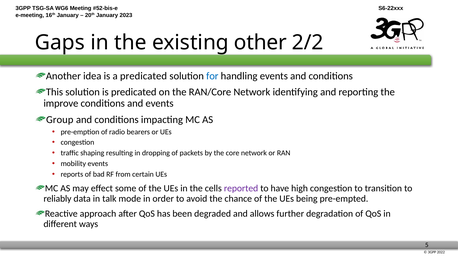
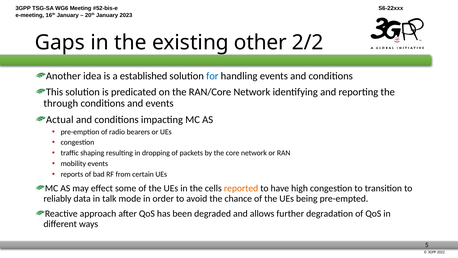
a predicated: predicated -> established (144, 76)
improve: improve -> through (61, 103)
Group: Group -> Actual (60, 119)
reported colour: purple -> orange (241, 188)
